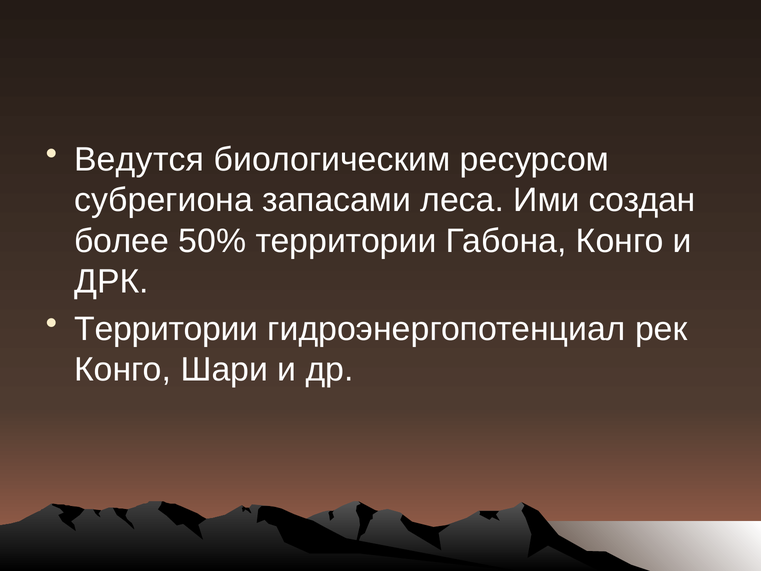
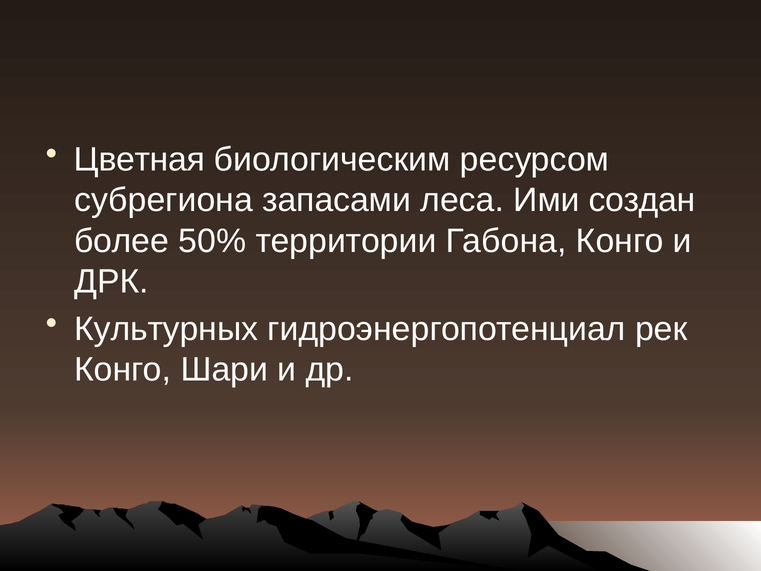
Ведутся: Ведутся -> Цветная (139, 160)
Территории: Территории -> Культурных (166, 329)
